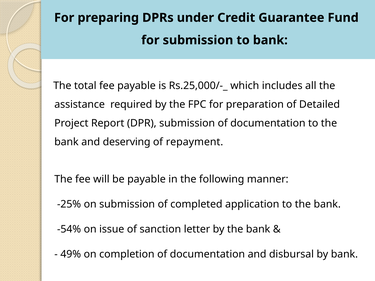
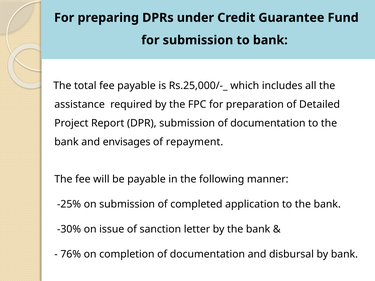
deserving: deserving -> envisages (127, 142)
-54%: -54% -> -30% (69, 229)
49%: 49% -> 76% (71, 254)
